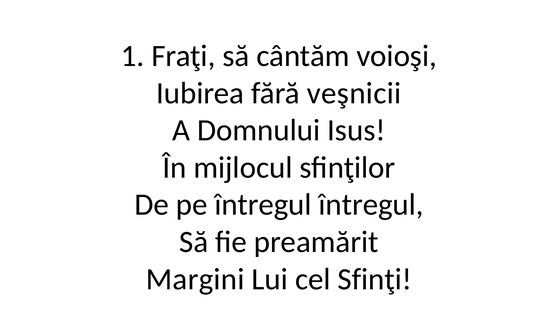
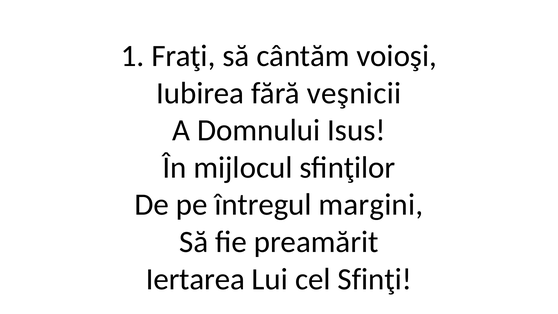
întregul întregul: întregul -> margini (371, 205)
Margini: Margini -> Iertarea (195, 279)
